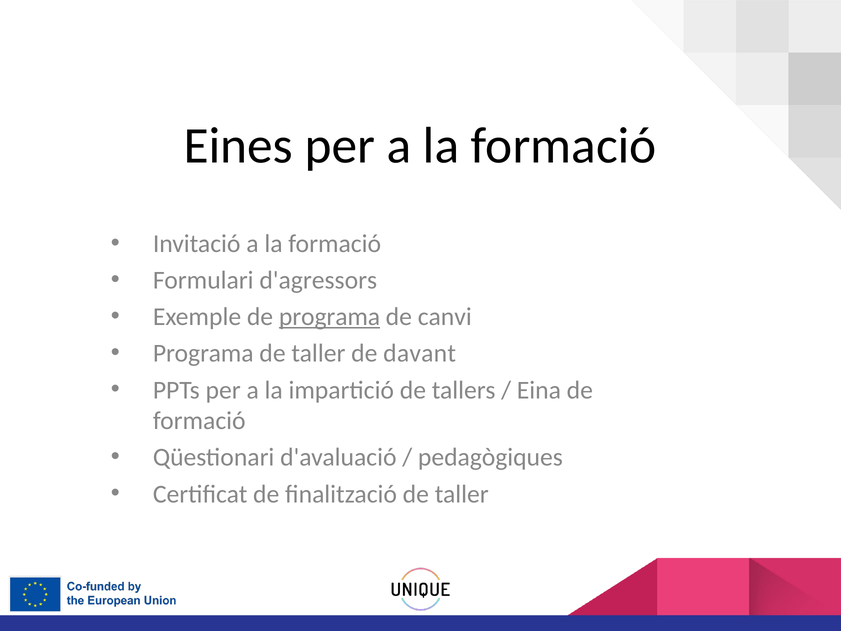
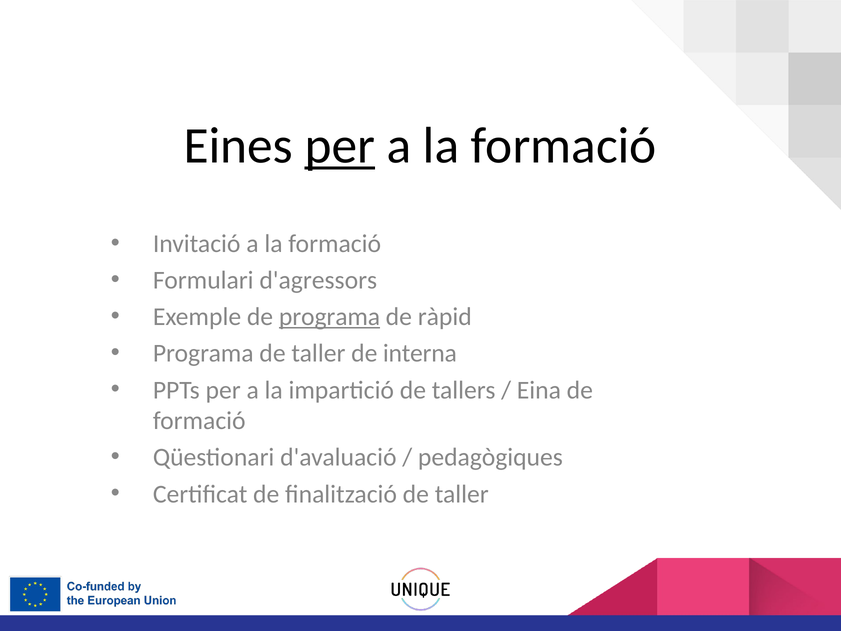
per underline: none -> present (340, 146)
canvi: canvi -> ràpid (445, 317)
davant: davant -> interna (420, 353)
